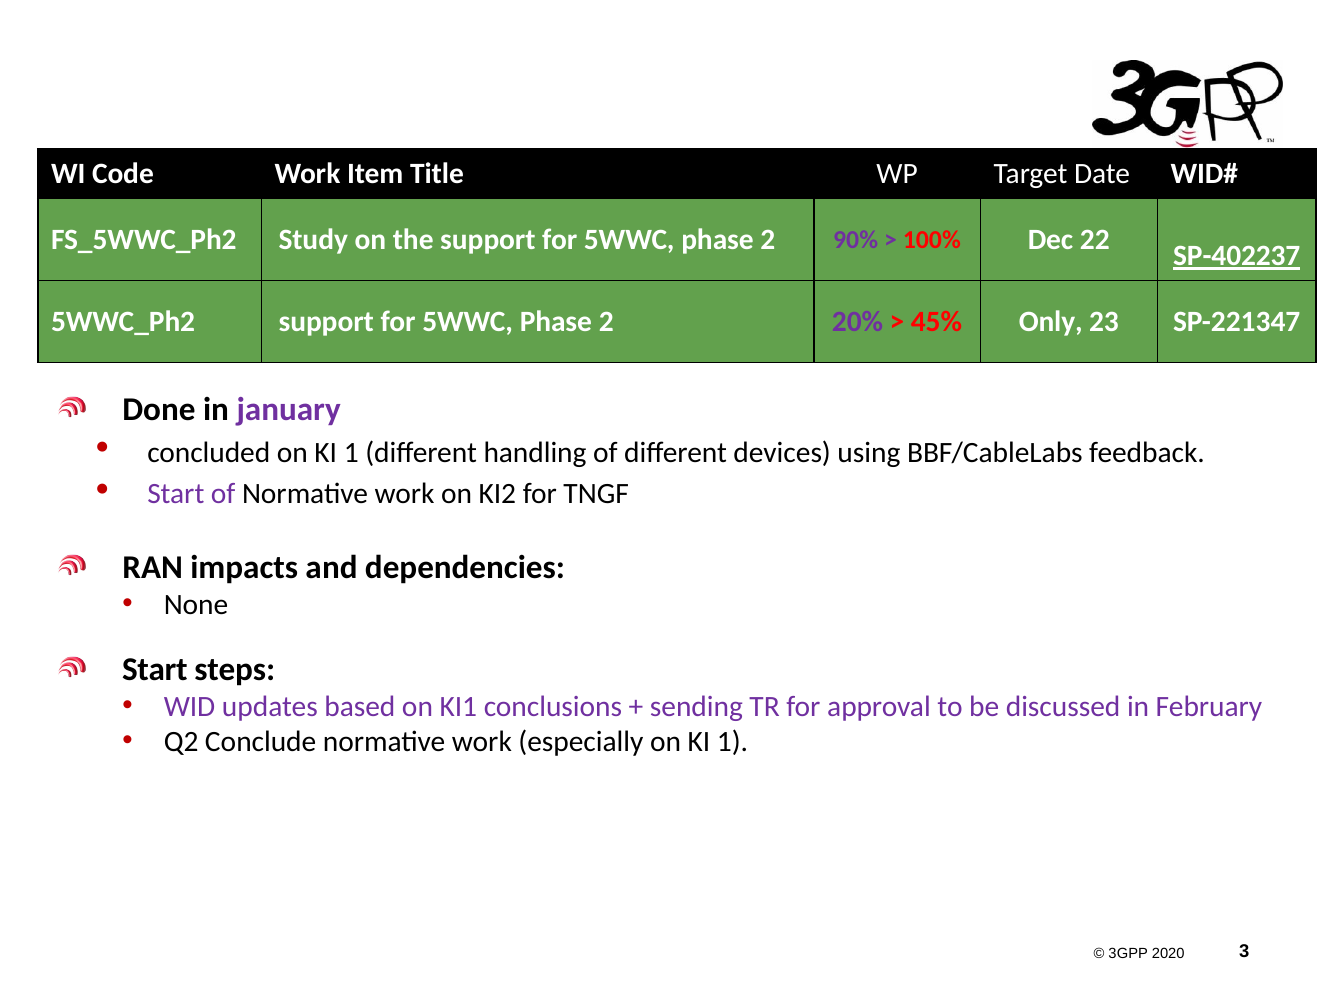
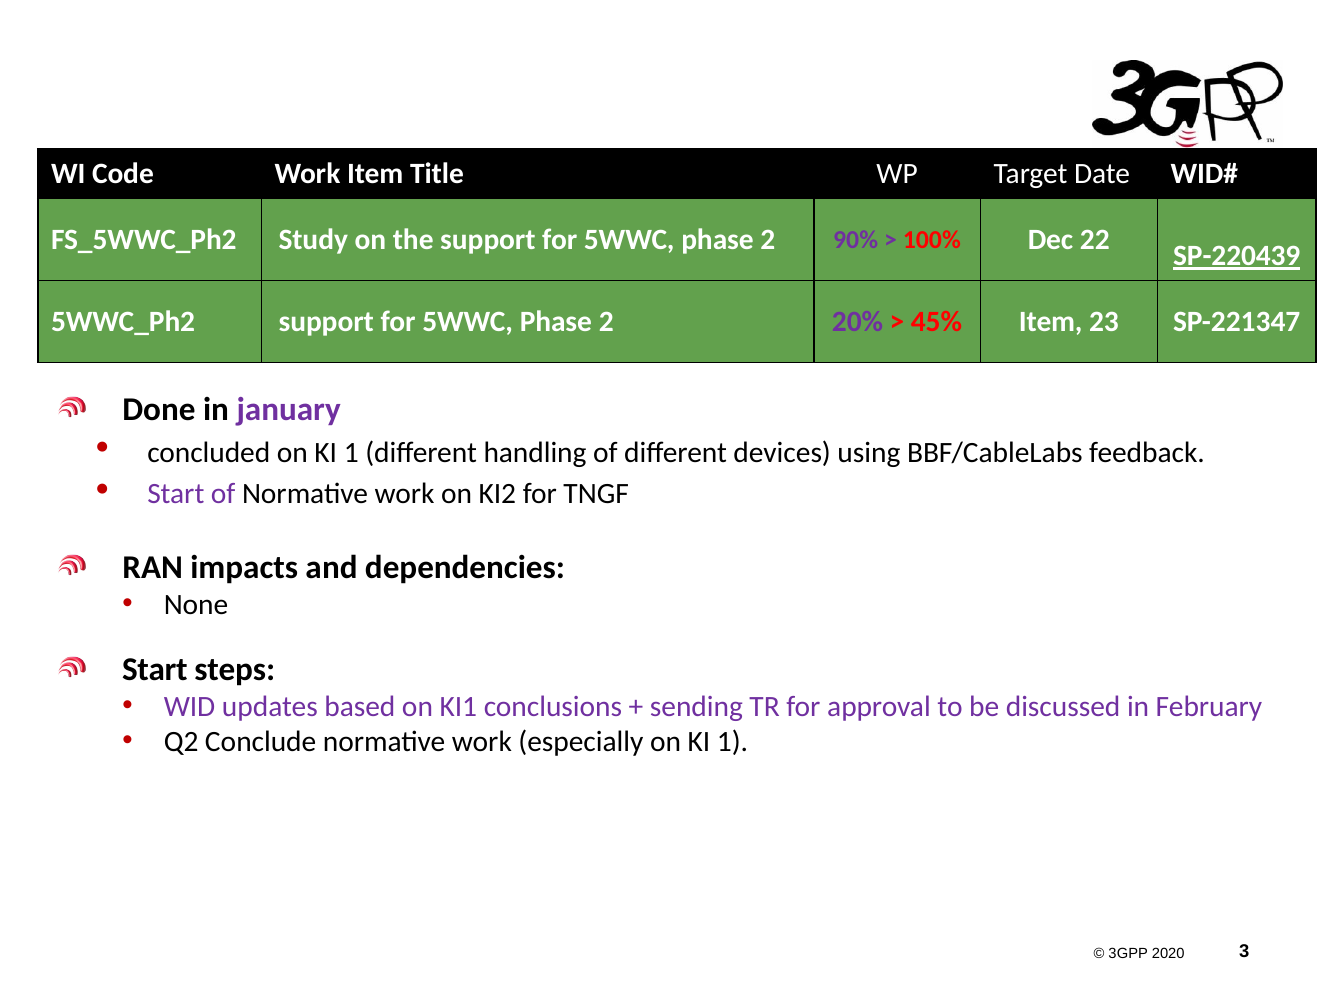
SP-402237: SP-402237 -> SP-220439 (1237, 255)
45% Only: Only -> Item (1051, 322)
